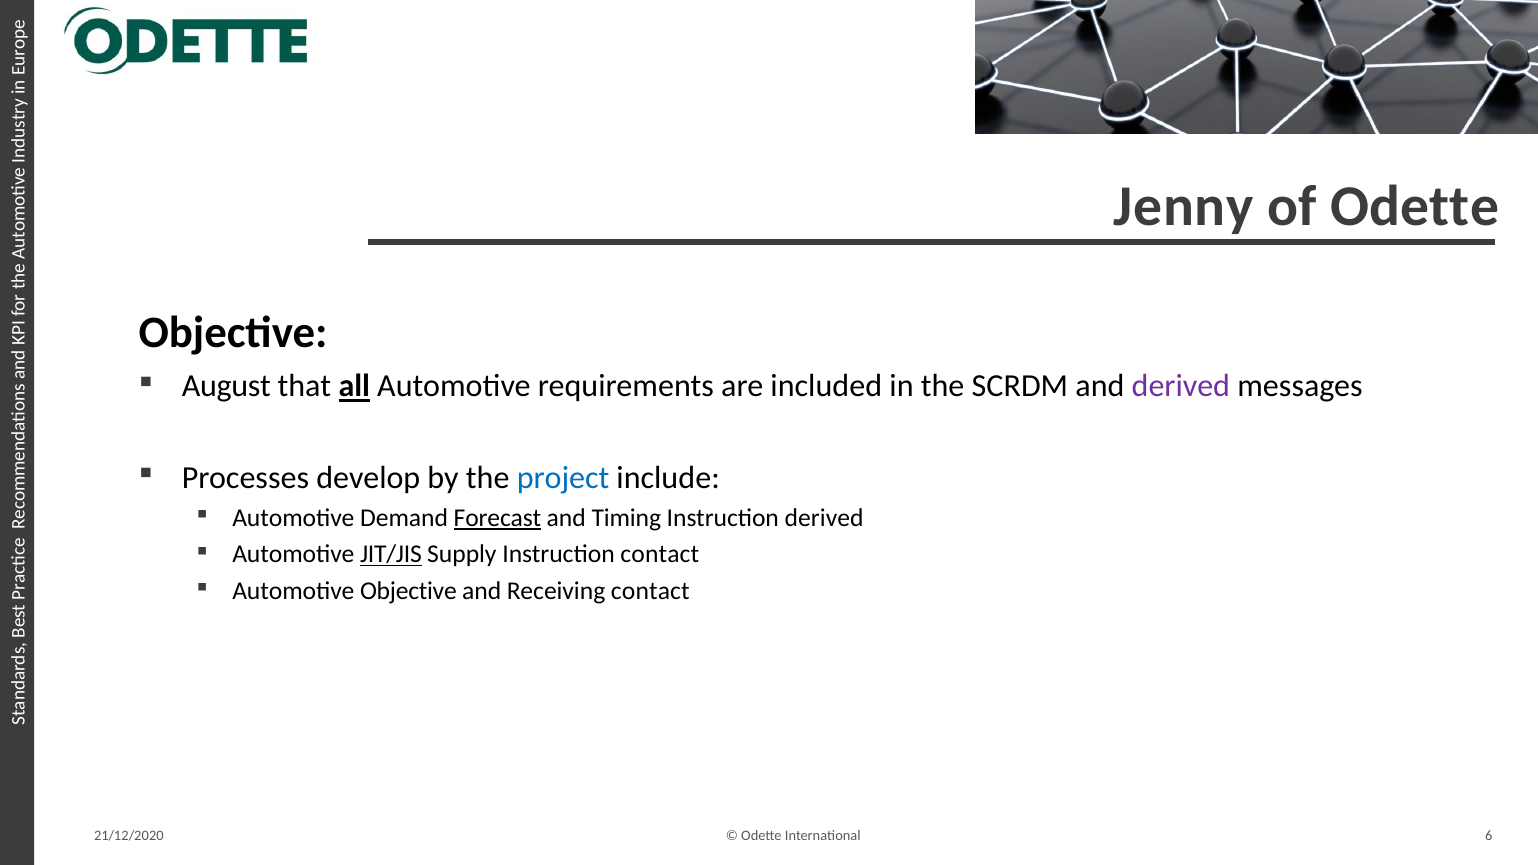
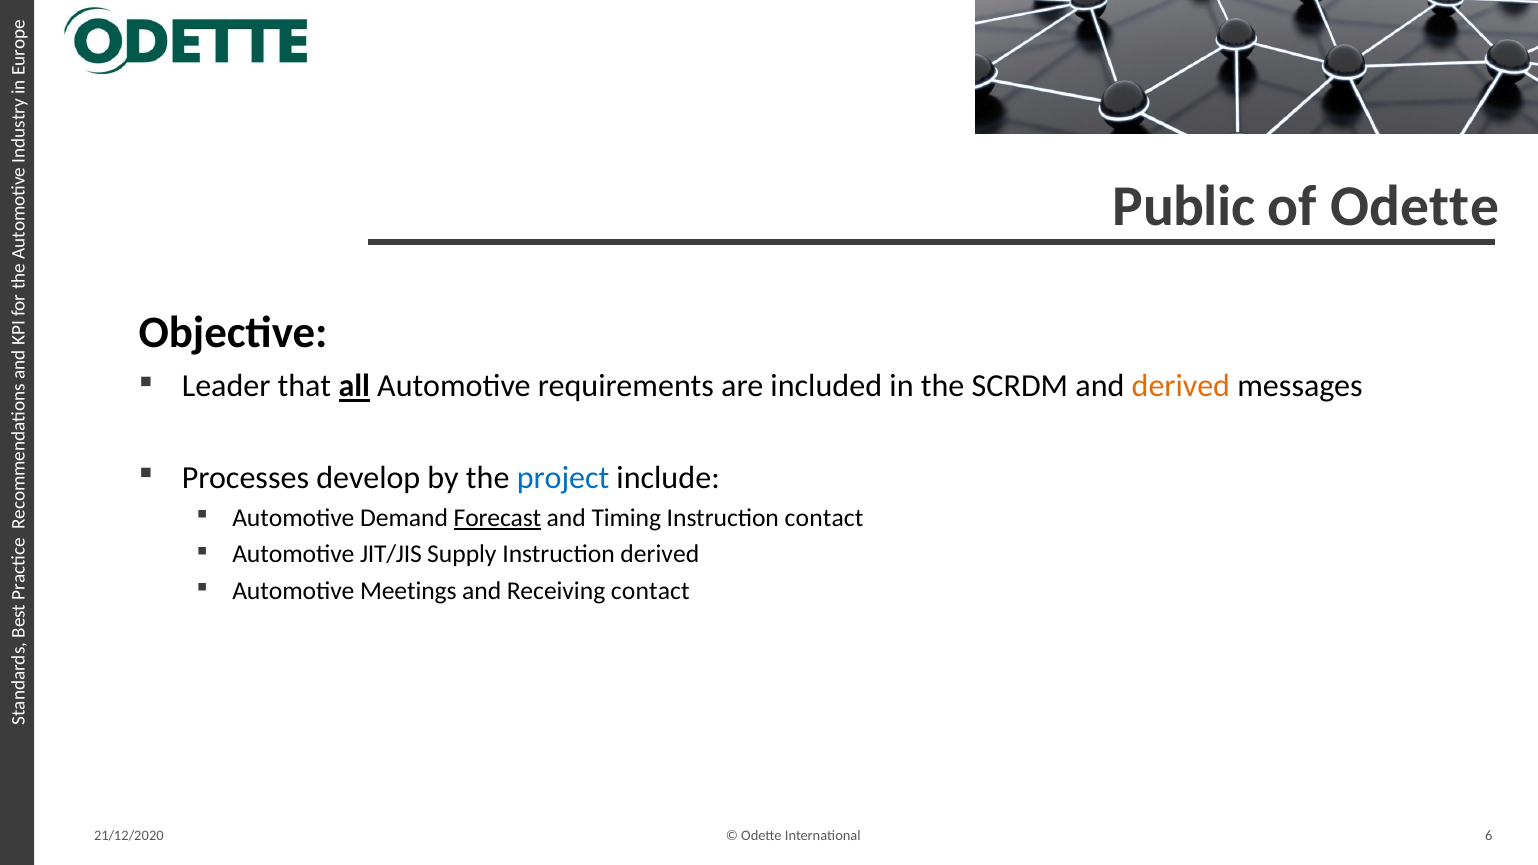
Jenny: Jenny -> Public (1184, 207)
August: August -> Leader (226, 386)
derived colour: purple -> orange (1181, 386)
Instruction derived: derived -> contact (824, 518)
JIT/JIS underline: present -> none (391, 555)
Instruction contact: contact -> derived (660, 555)
Automotive Objective: Objective -> Meetings (408, 591)
